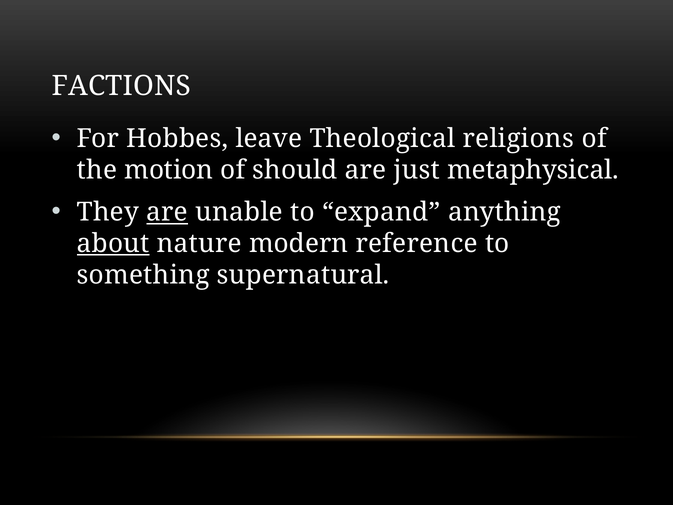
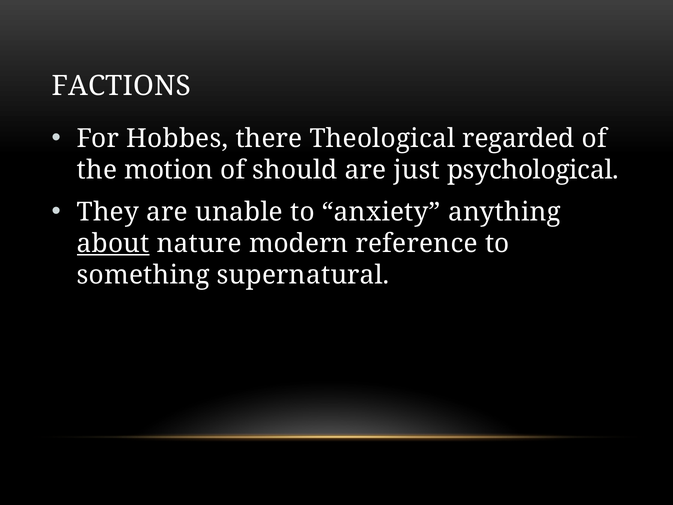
leave: leave -> there (269, 139)
religions: religions -> regarded (519, 139)
metaphysical: metaphysical -> psychological (533, 170)
are underline: present -> none (167, 212)
expand: expand -> anxiety (381, 212)
